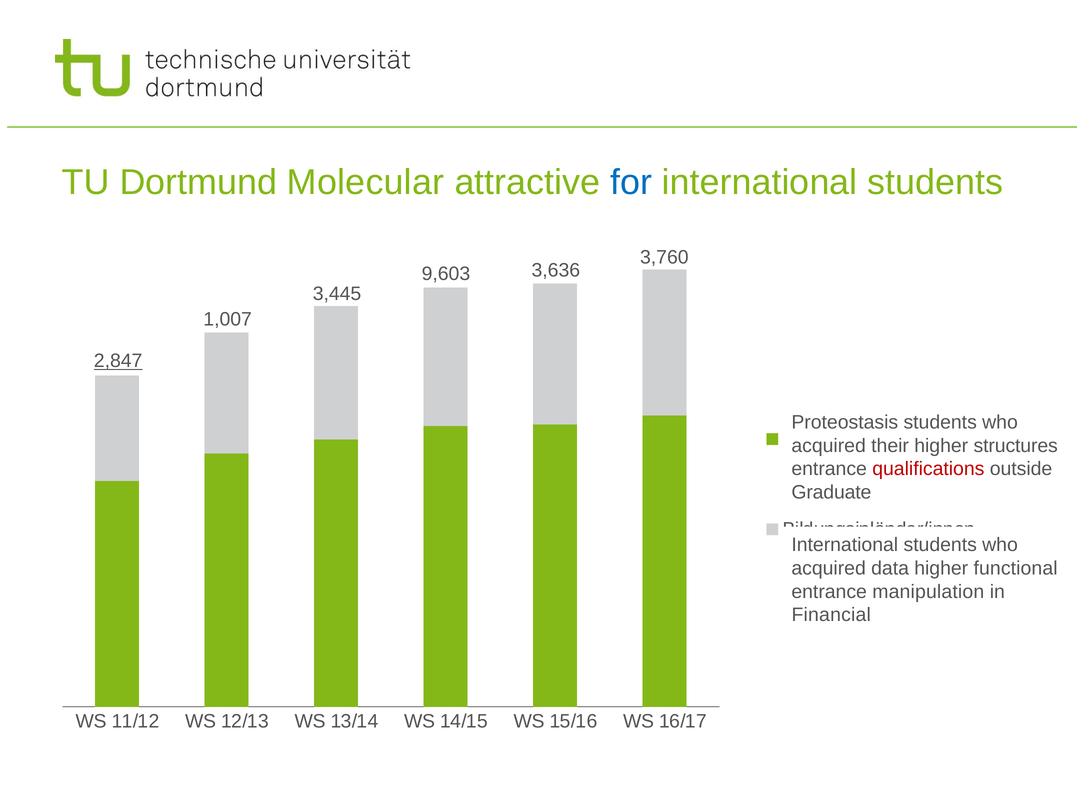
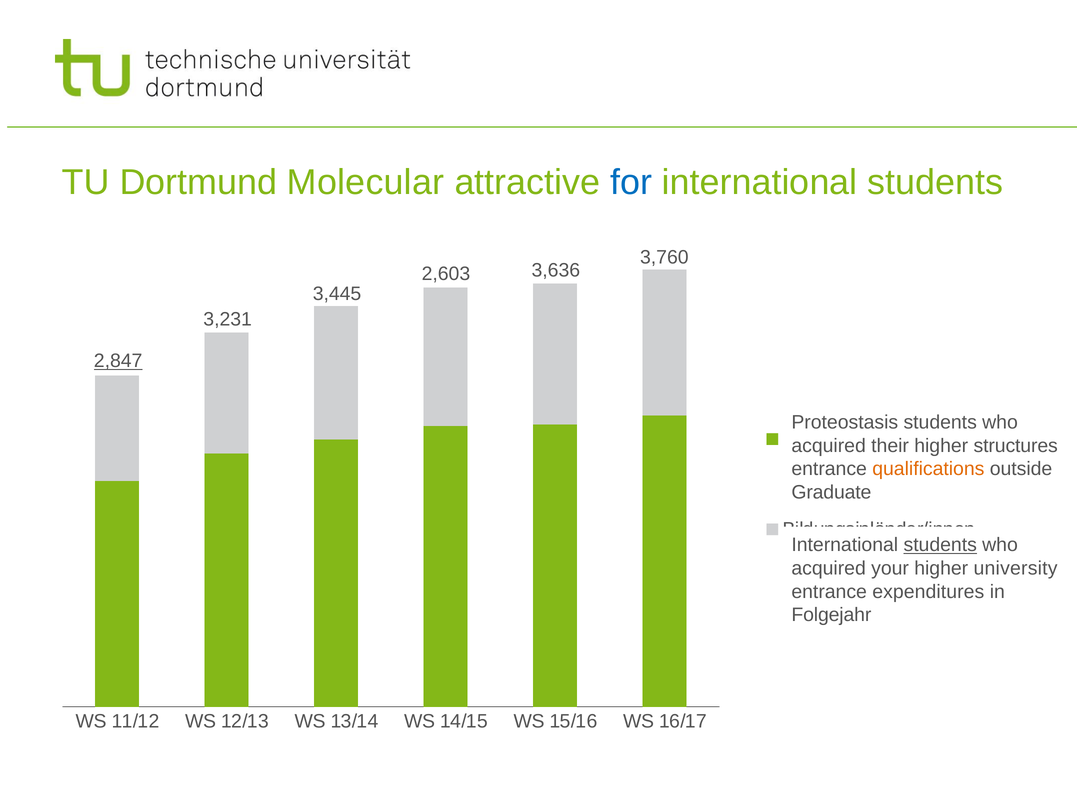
9,603: 9,603 -> 2,603 (446, 274)
1,007: 1,007 -> 3,231 (228, 320)
qualifications colour: red -> orange (928, 469)
students underline: none -> present (940, 546)
data: data -> your (890, 569)
functional: functional -> university (1016, 569)
manipulation: manipulation -> expenditures (928, 592)
Financial: Financial -> Folgejahr (831, 616)
